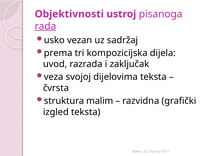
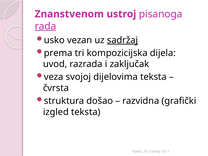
Objektivnosti: Objektivnosti -> Znanstvenom (69, 14)
sadržaj underline: none -> present (123, 40)
malim: malim -> došao (100, 101)
